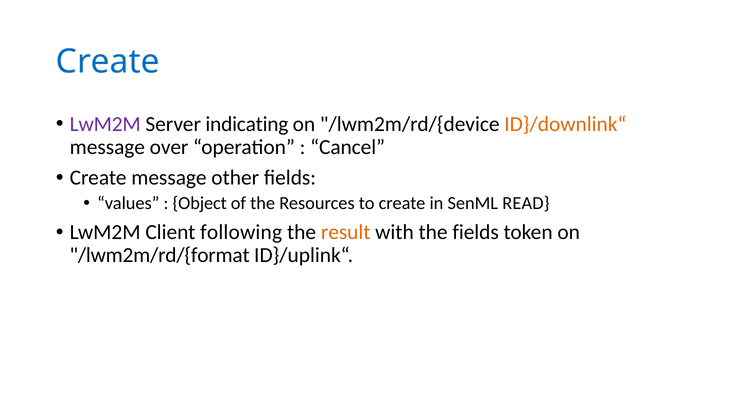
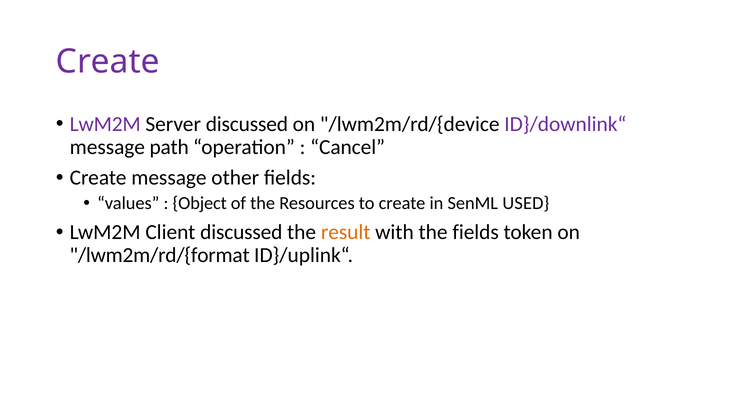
Create colour: blue -> purple (108, 62)
Server indicating: indicating -> discussed (247, 124)
ID}/downlink“ colour: orange -> purple (565, 124)
over: over -> path (169, 147)
READ: READ -> USED (526, 203)
Client following: following -> discussed (241, 232)
